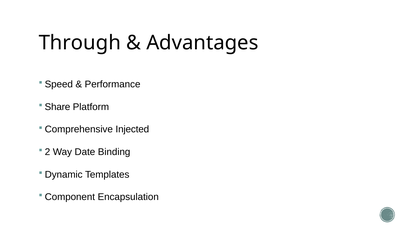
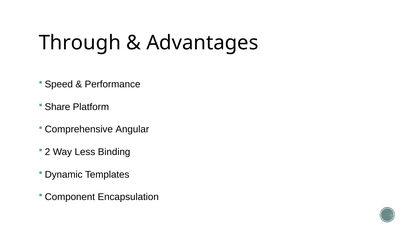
Injected: Injected -> Angular (132, 130)
Date: Date -> Less (85, 152)
